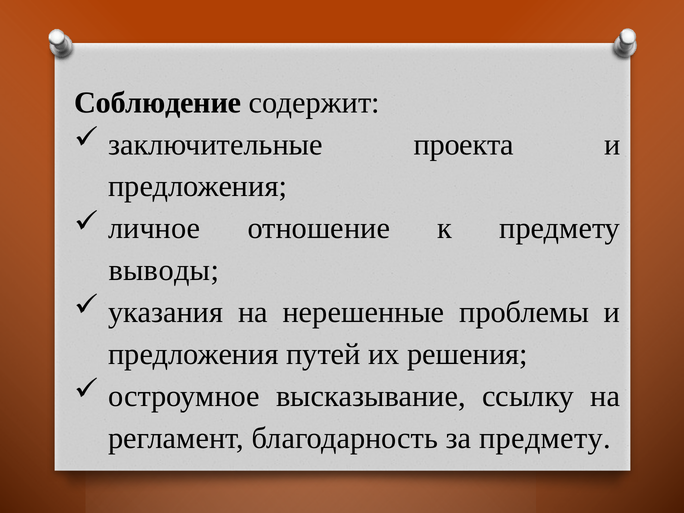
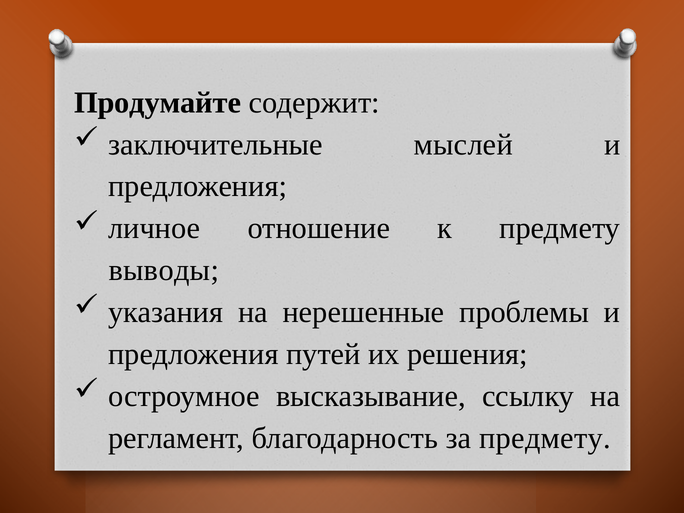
Соблюдение: Соблюдение -> Продумайте (158, 103)
проекта: проекта -> мыслей (463, 144)
